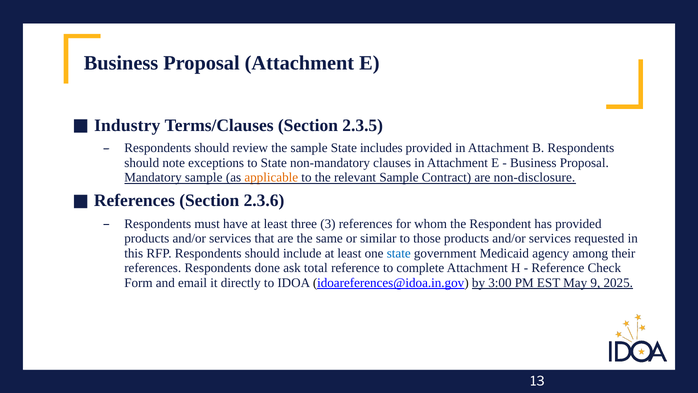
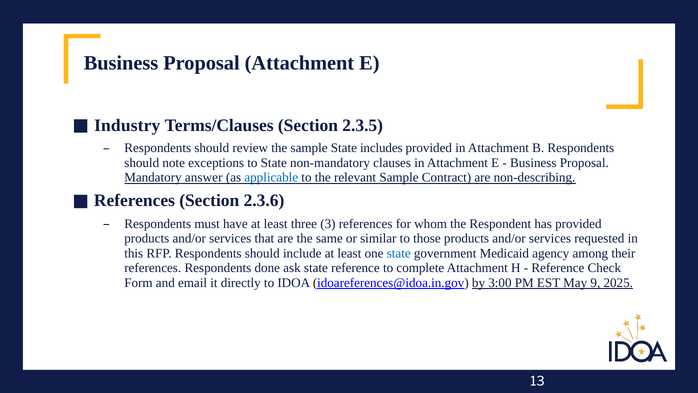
Mandatory sample: sample -> answer (204, 177)
applicable colour: orange -> blue (271, 177)
non-disclosure: non-disclosure -> non-describing (534, 177)
ask total: total -> state (316, 268)
